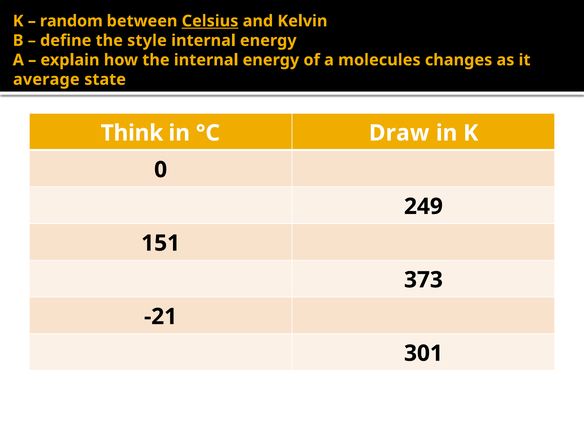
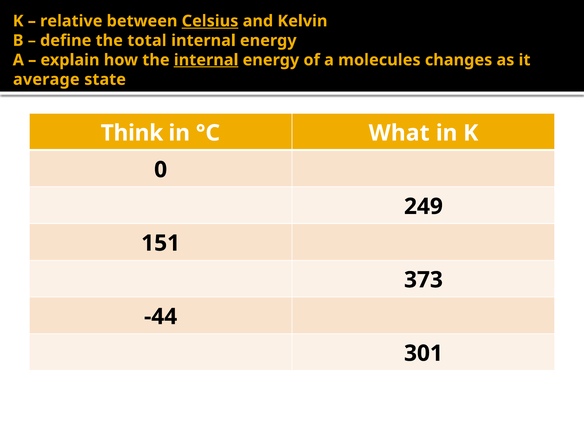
random: random -> relative (71, 21)
style: style -> total (147, 41)
internal underline: none -> present (206, 60)
Draw: Draw -> What (399, 133)
-21: -21 -> -44 (161, 317)
